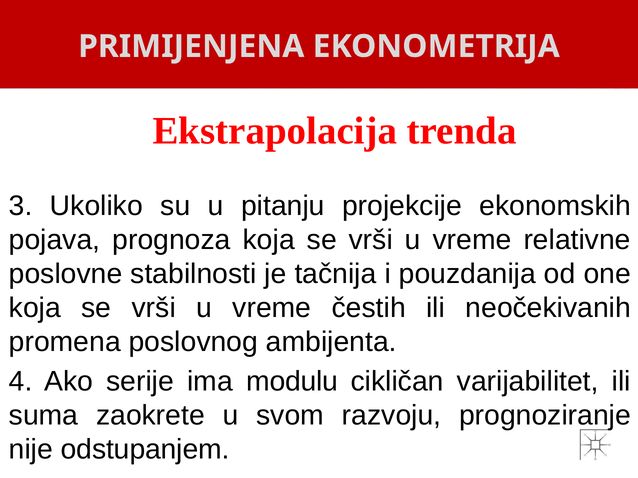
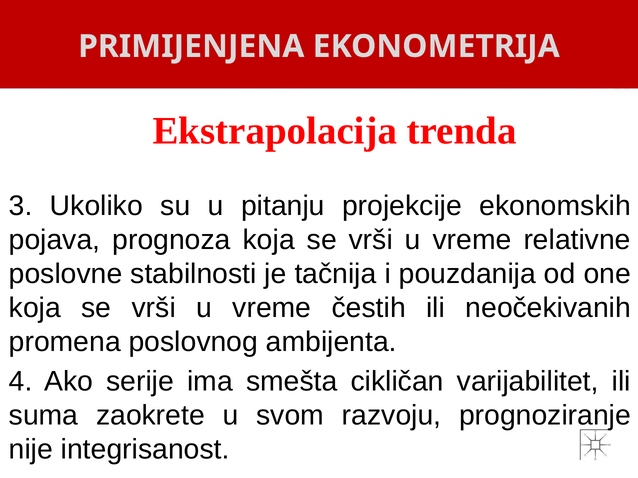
modulu: modulu -> smešta (292, 382)
odstupanjem: odstupanjem -> integrisanost (145, 450)
